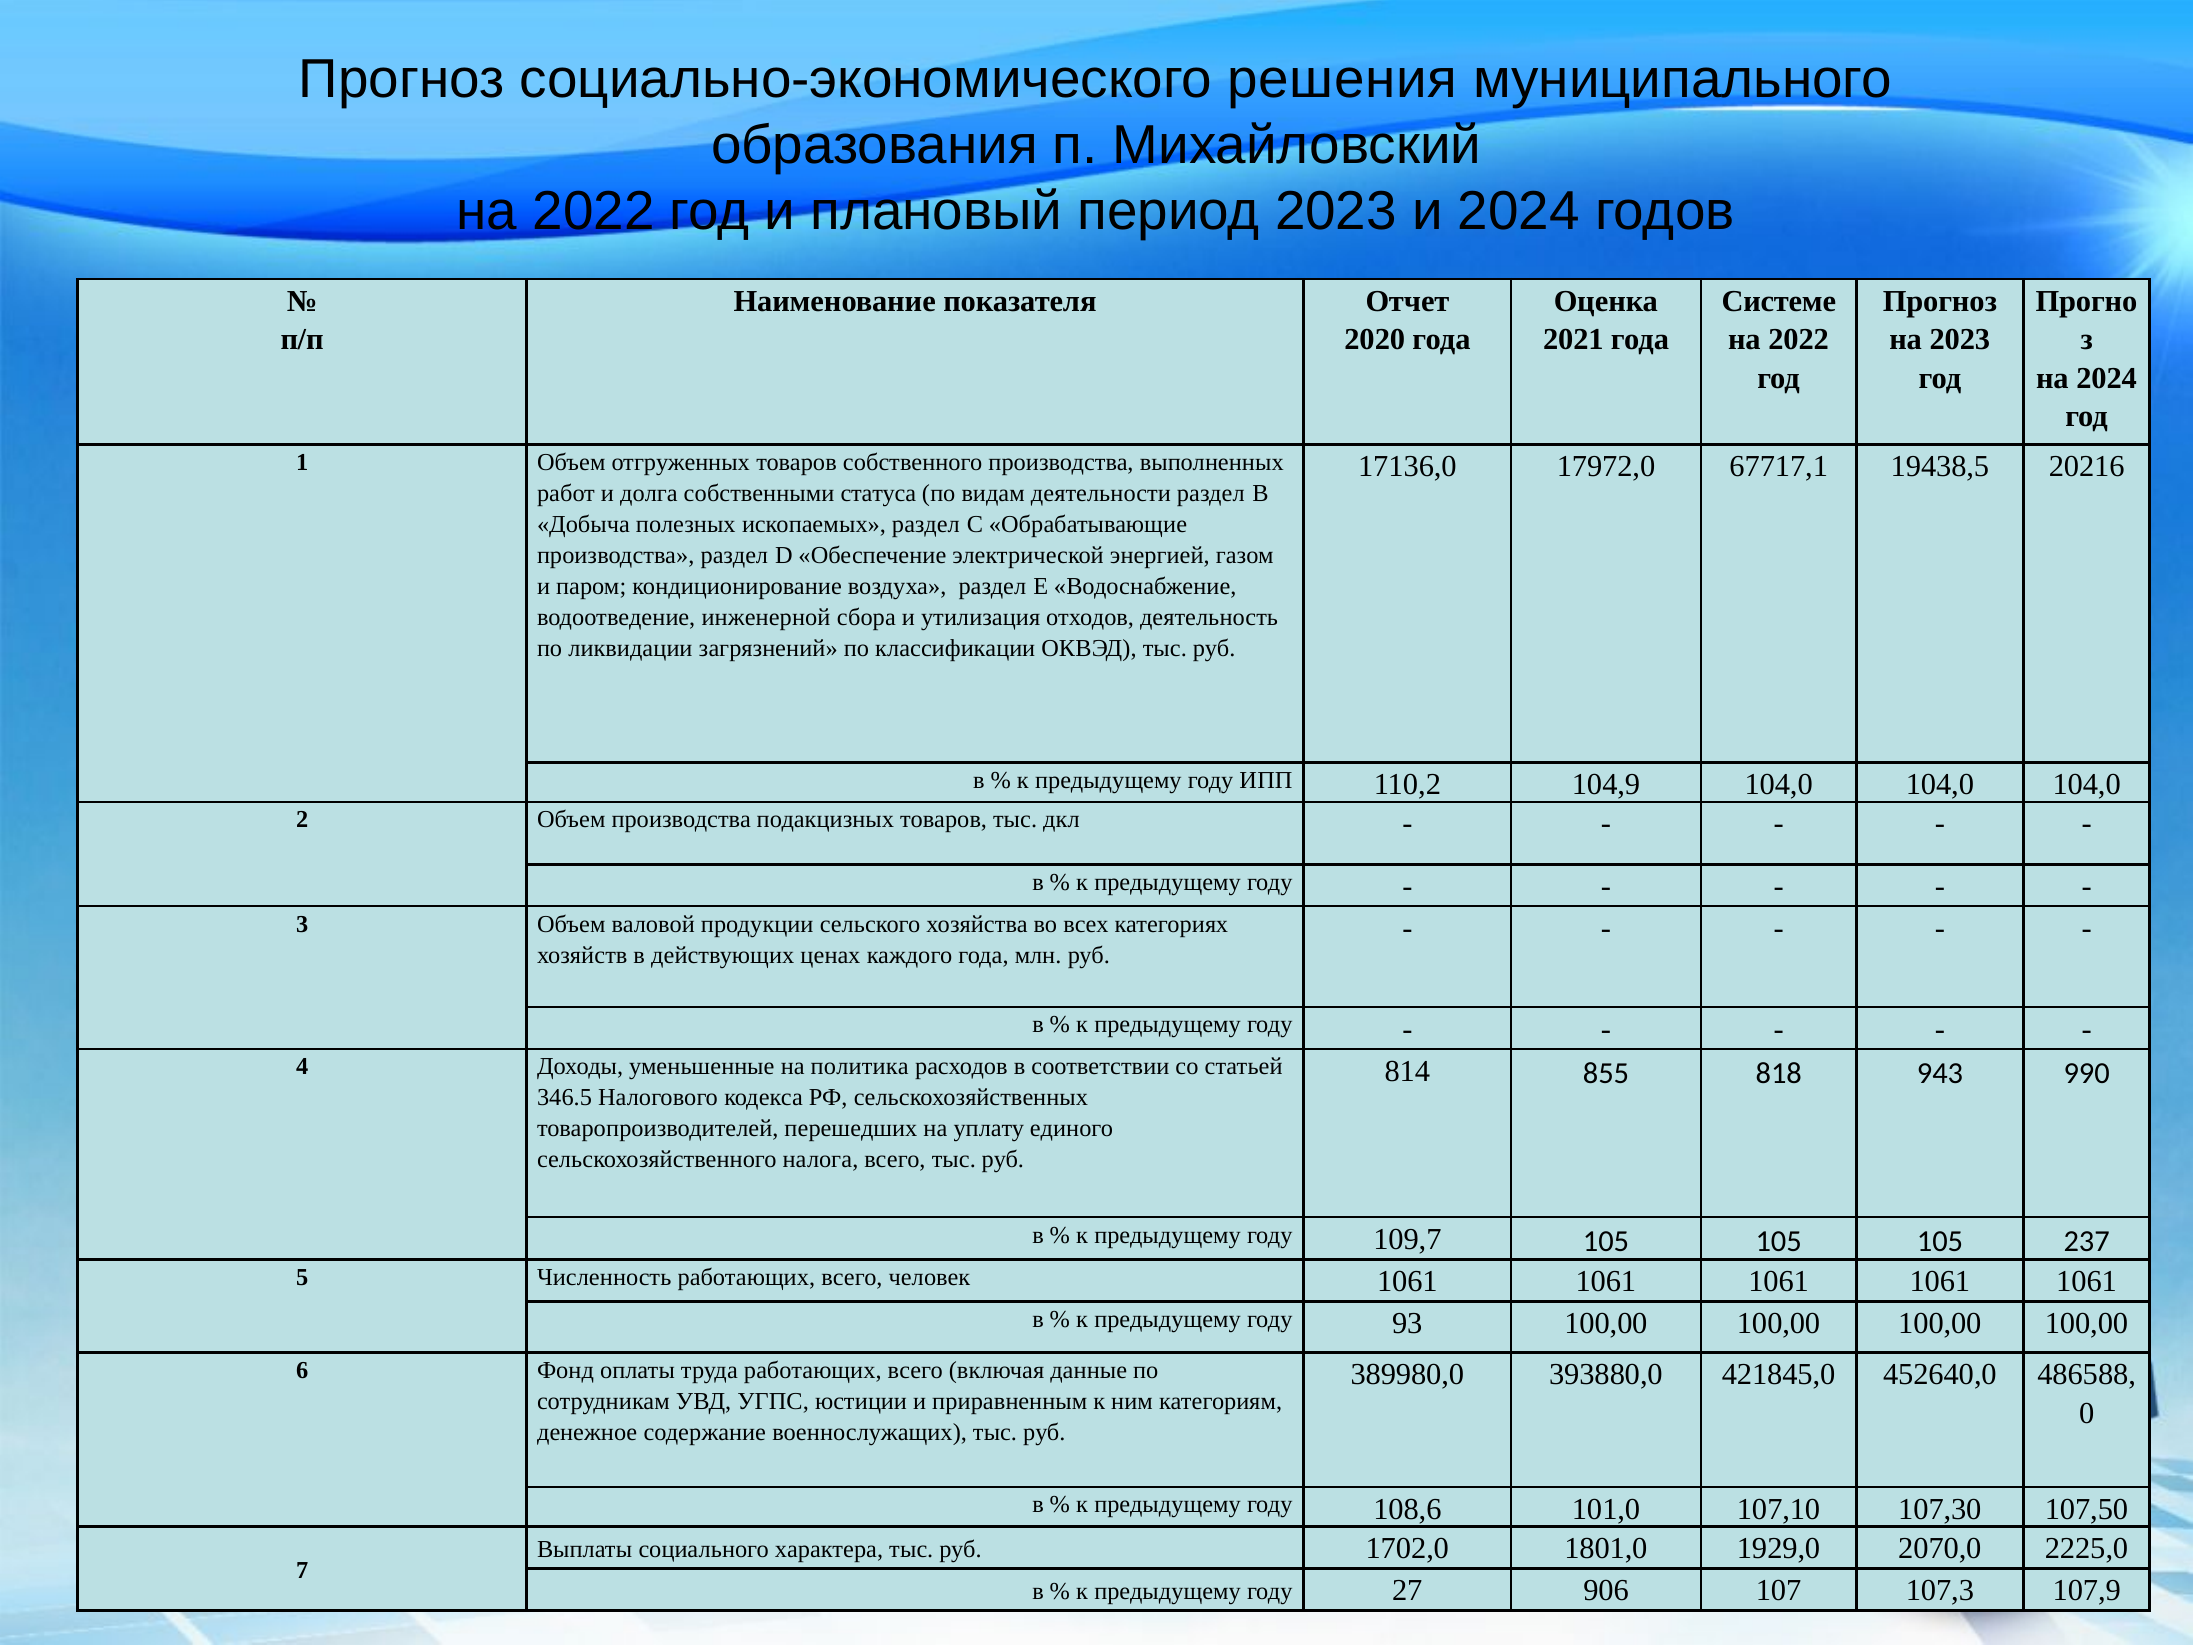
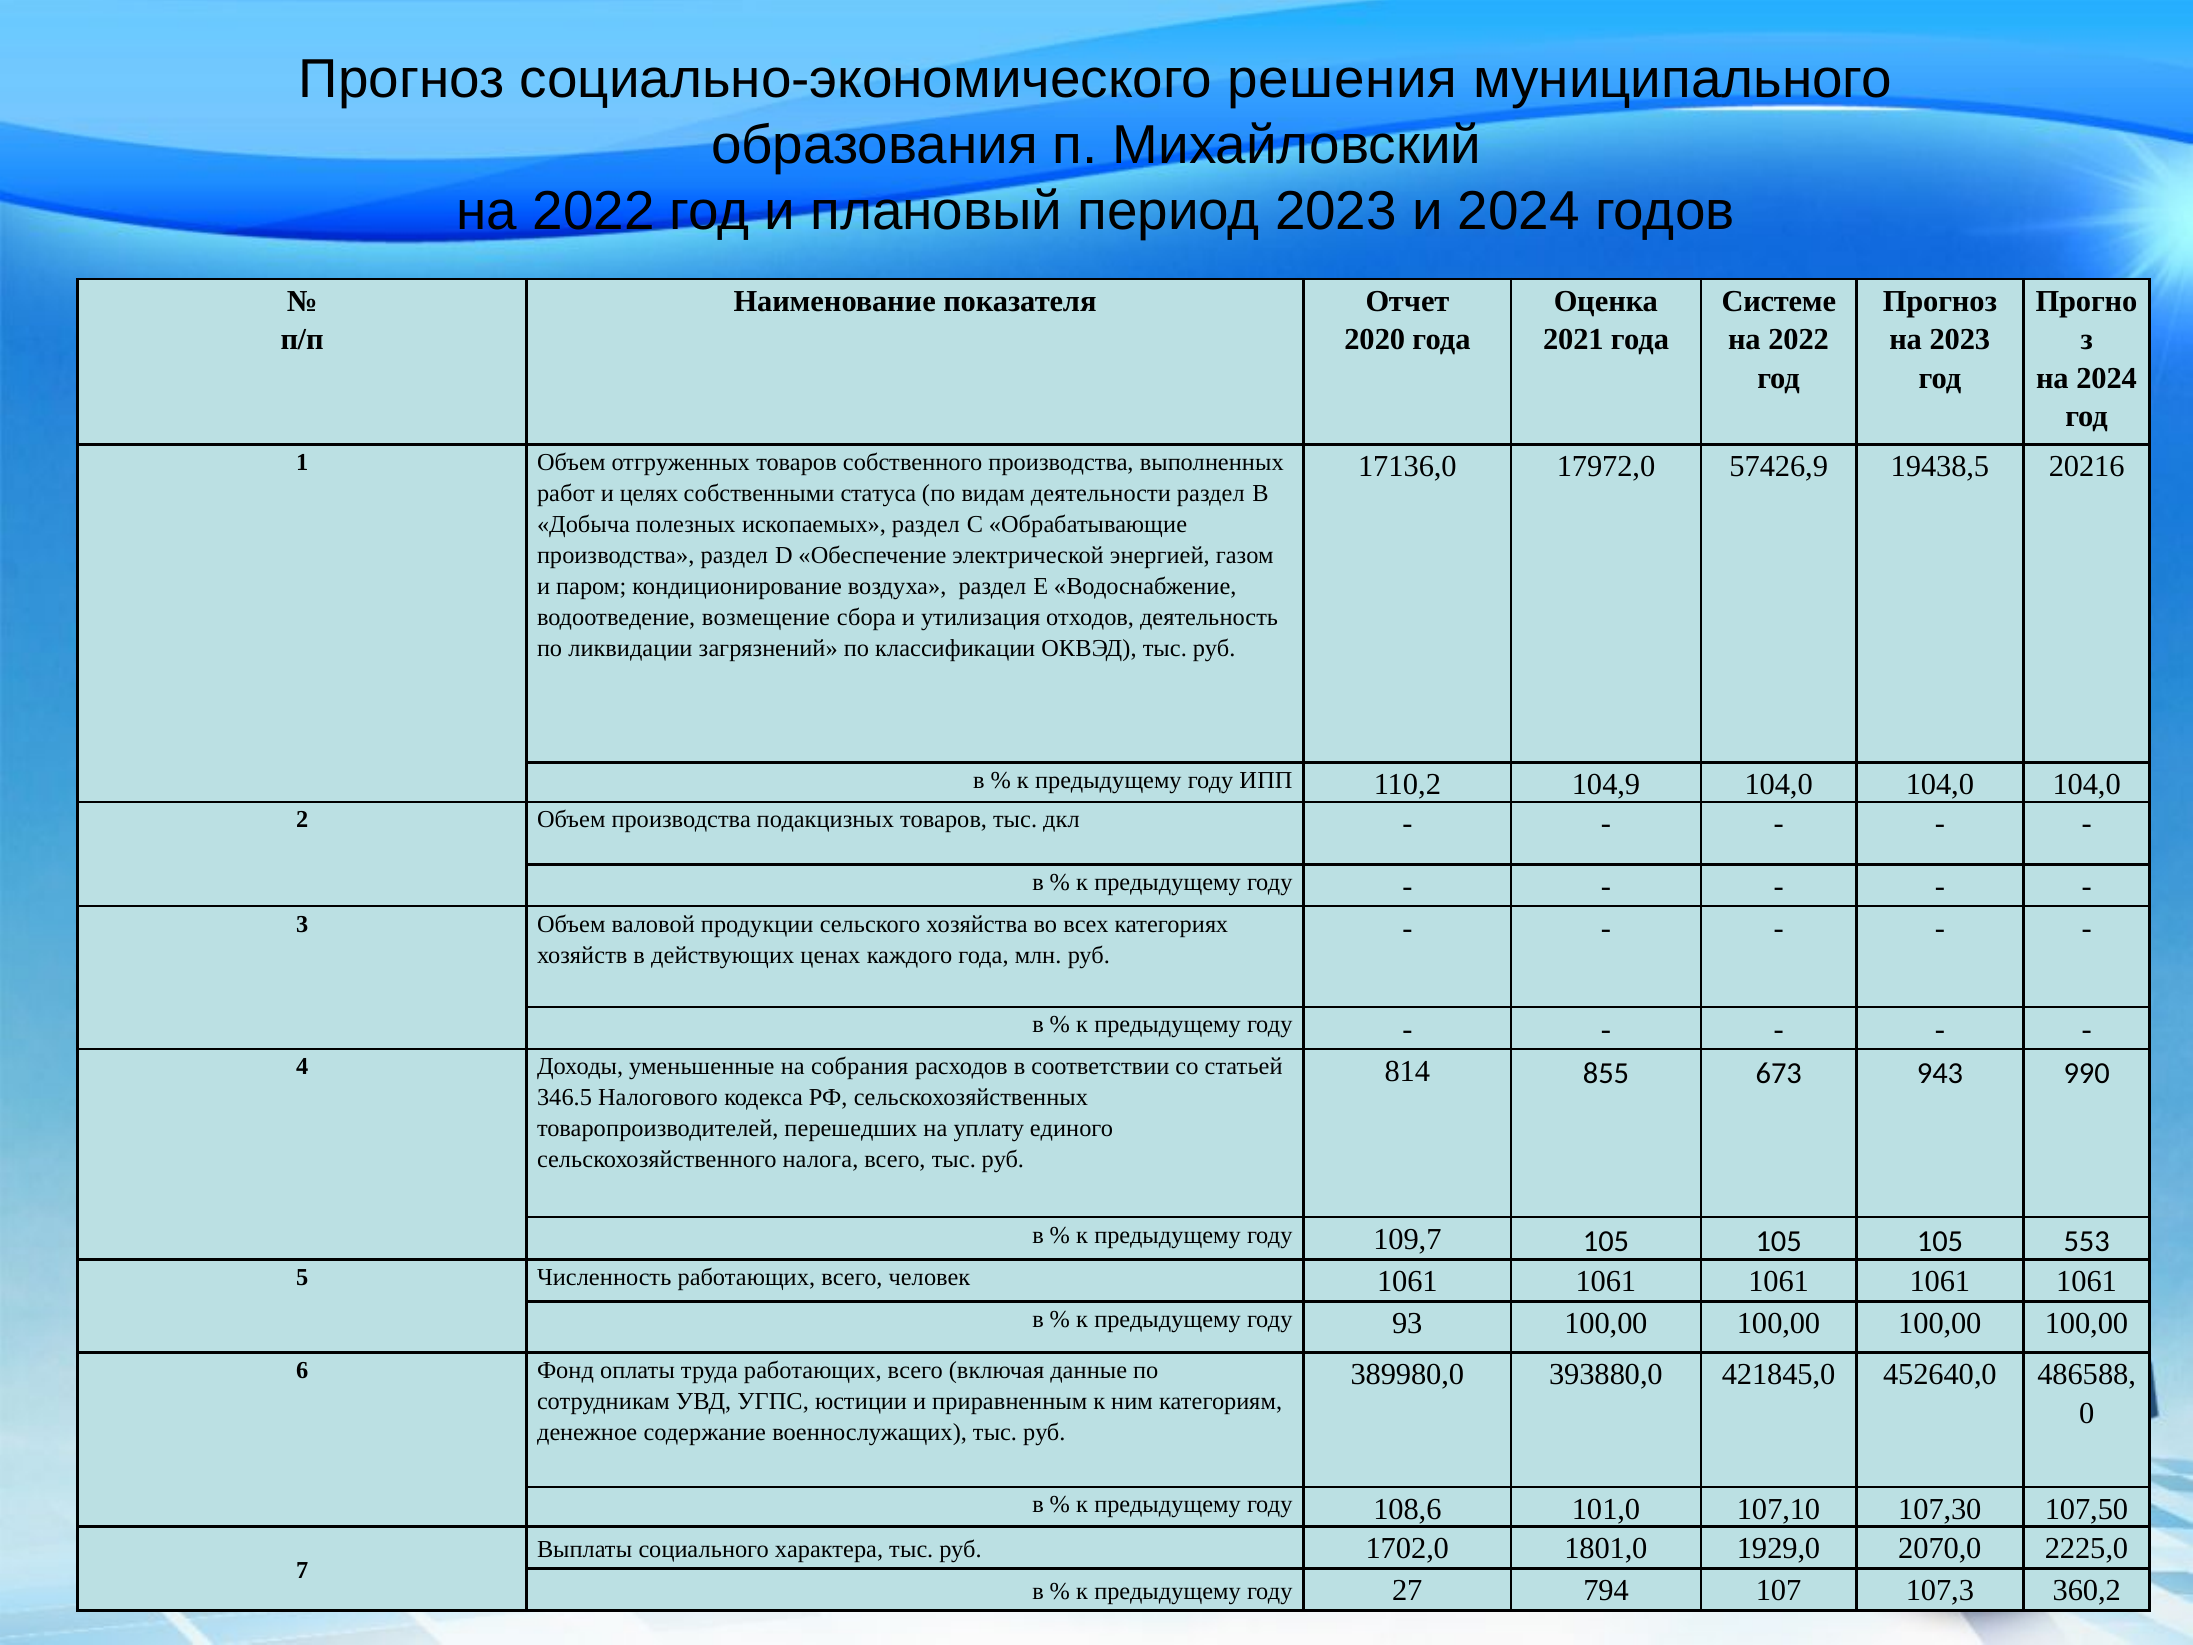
67717,1: 67717,1 -> 57426,9 (1779, 466)
долга: долга -> целях (649, 493)
инженерной: инженерной -> возмещение (766, 617)
политика: политика -> собрания (860, 1067)
818: 818 -> 673 (1779, 1073)
237: 237 -> 553 (2087, 1241)
906: 906 -> 794 (1606, 1590)
107,9: 107,9 -> 360,2 (2087, 1590)
